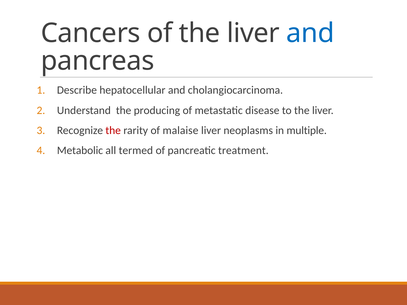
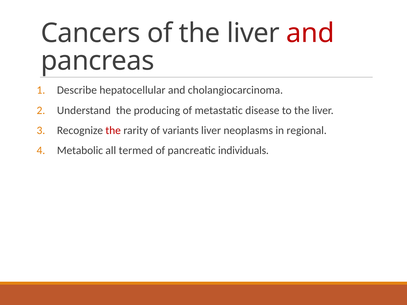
and colour: blue -> red (310, 33)
malaise: malaise -> variants (181, 131)
multiple: multiple -> regional (307, 131)
treatment: treatment -> individuals (244, 151)
